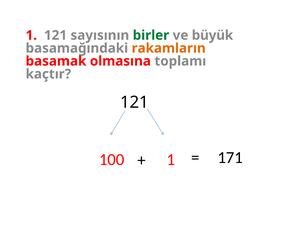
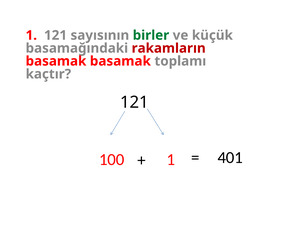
büyük: büyük -> küçük (212, 35)
rakamların colour: orange -> red (169, 48)
basamak olmasına: olmasına -> basamak (120, 61)
171: 171 -> 401 (230, 157)
